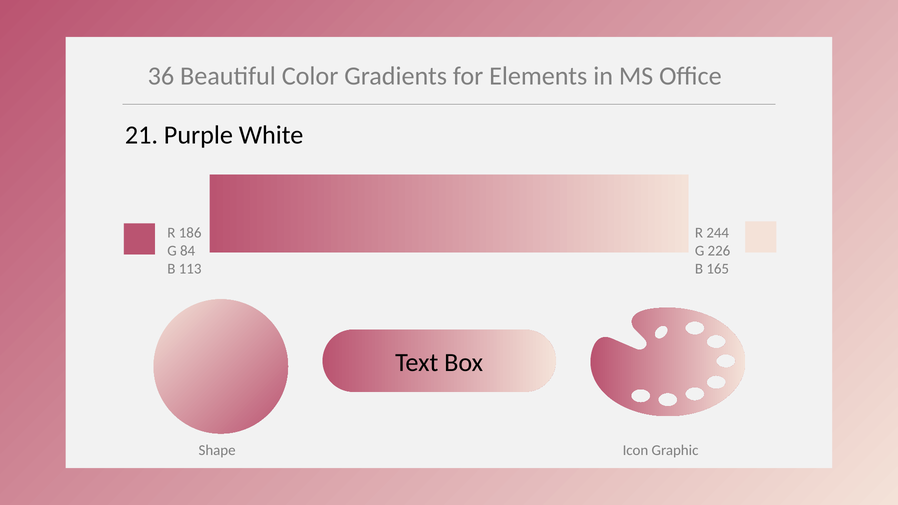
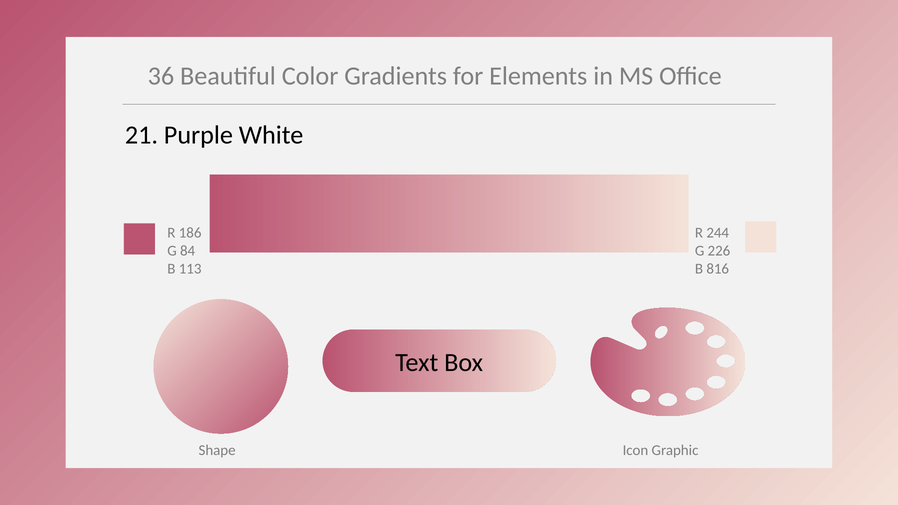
165: 165 -> 816 (718, 269)
